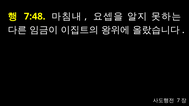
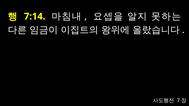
7:48: 7:48 -> 7:14 (35, 16)
